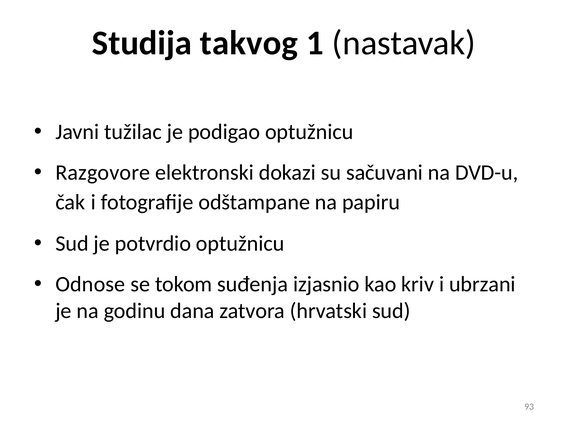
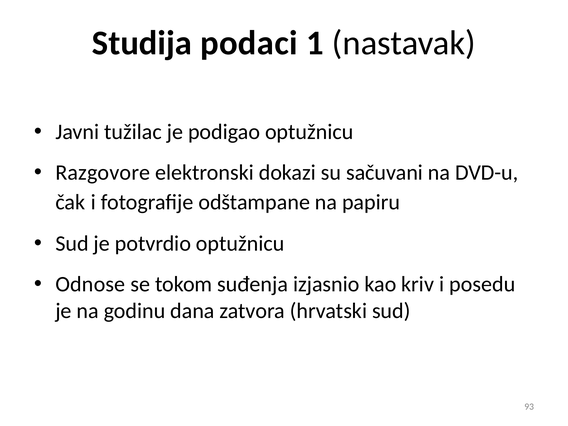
takvog: takvog -> podaci (249, 43)
ubrzani: ubrzani -> posedu (482, 284)
